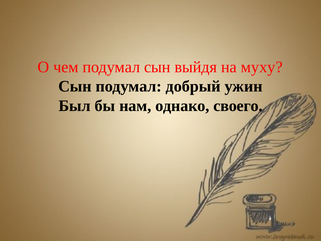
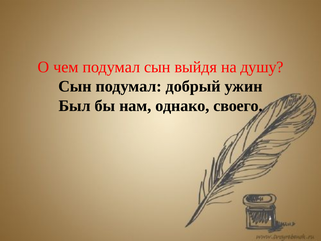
муху: муху -> душу (262, 67)
